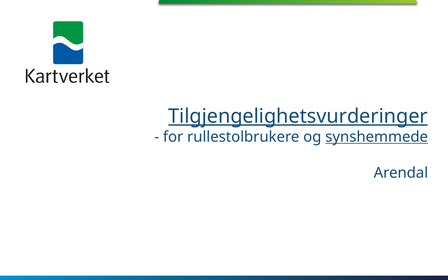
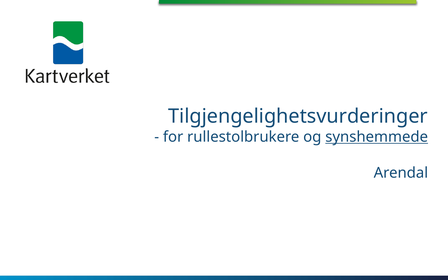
Tilgjengelighetsvurderinger underline: present -> none (298, 116)
